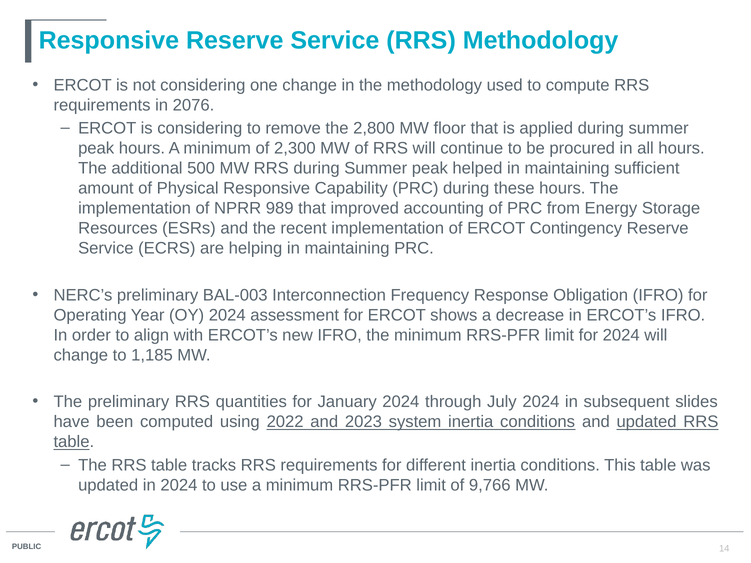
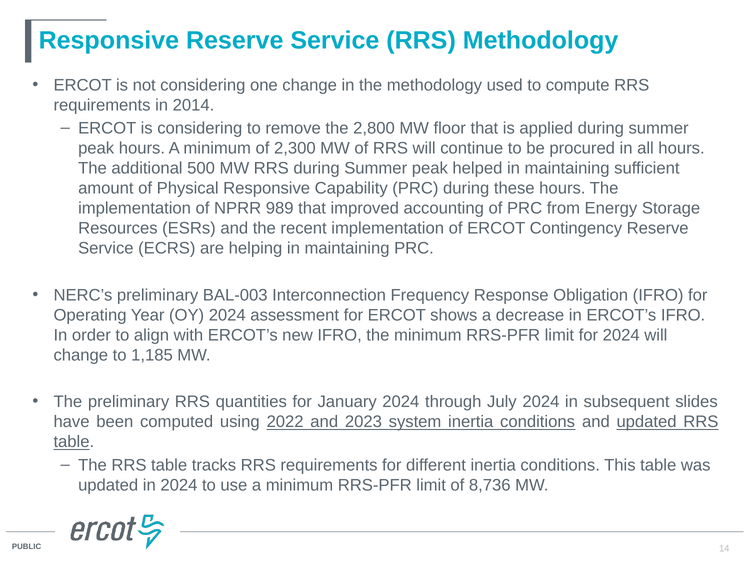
2076: 2076 -> 2014 (194, 105)
9,766: 9,766 -> 8,736 (490, 485)
